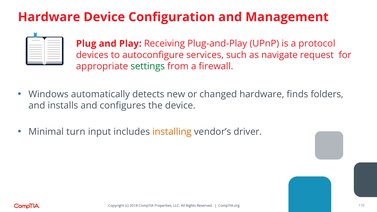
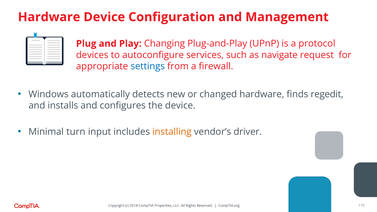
Receiving: Receiving -> Changing (164, 44)
settings colour: green -> blue (148, 66)
folders: folders -> regedit (327, 94)
